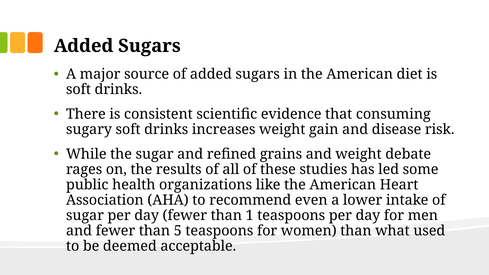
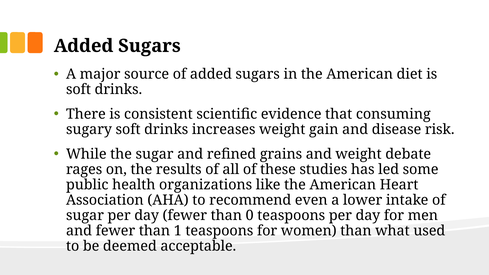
1: 1 -> 0 (250, 216)
5: 5 -> 1 (178, 231)
